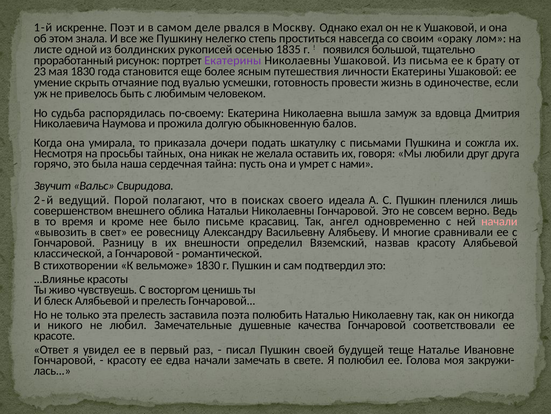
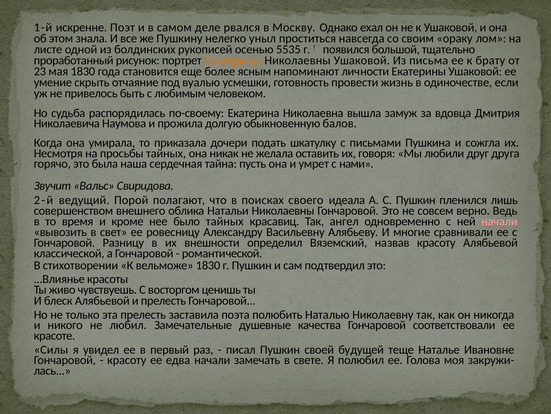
степь: степь -> уныл (262, 38)
1835: 1835 -> 5535 (288, 49)
Екатерины colour: purple -> orange (233, 60)
путешествия: путешествия -> напоминают (306, 71)
было письме: письме -> тайных (225, 221)
Ответ: Ответ -> Силы (51, 349)
